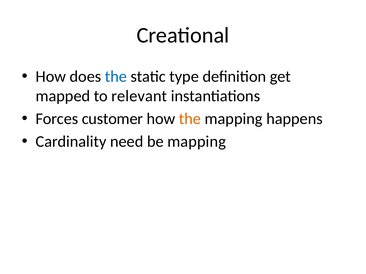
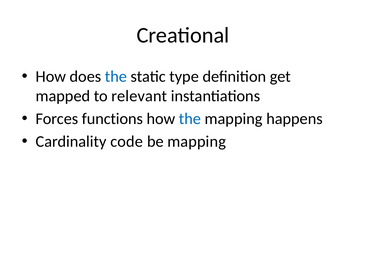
customer: customer -> functions (112, 119)
the colour: orange -> blue (190, 119)
need: need -> code (127, 142)
